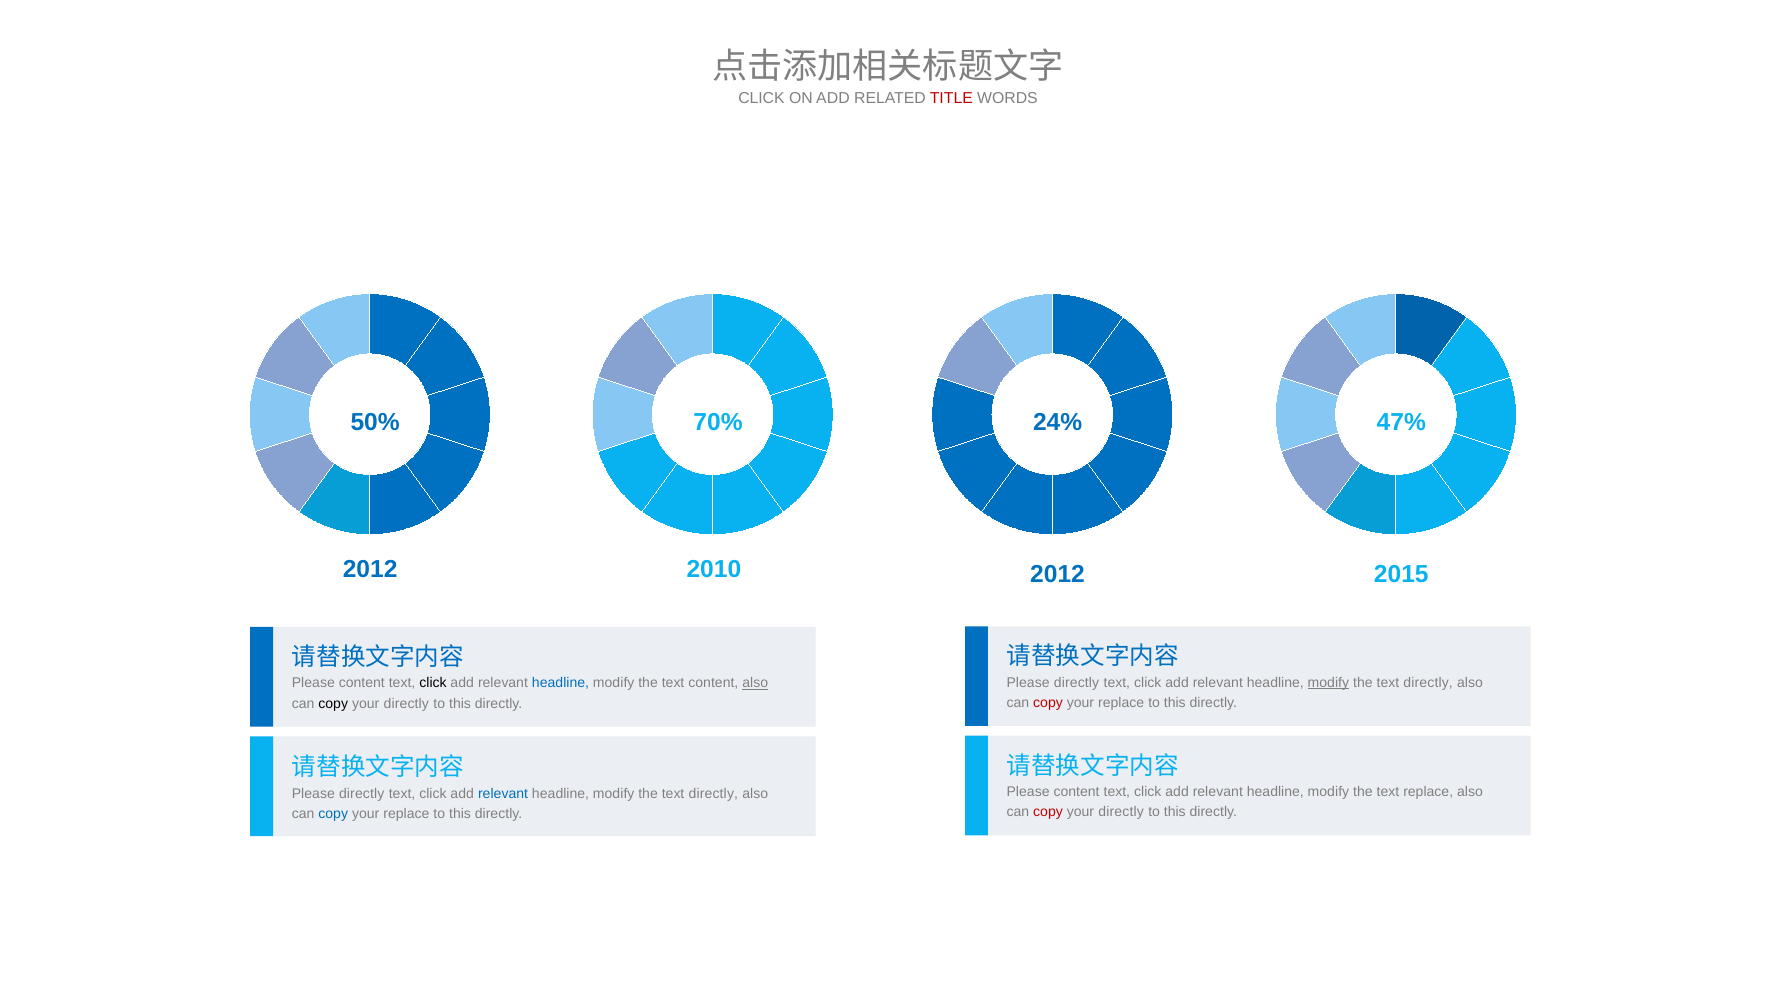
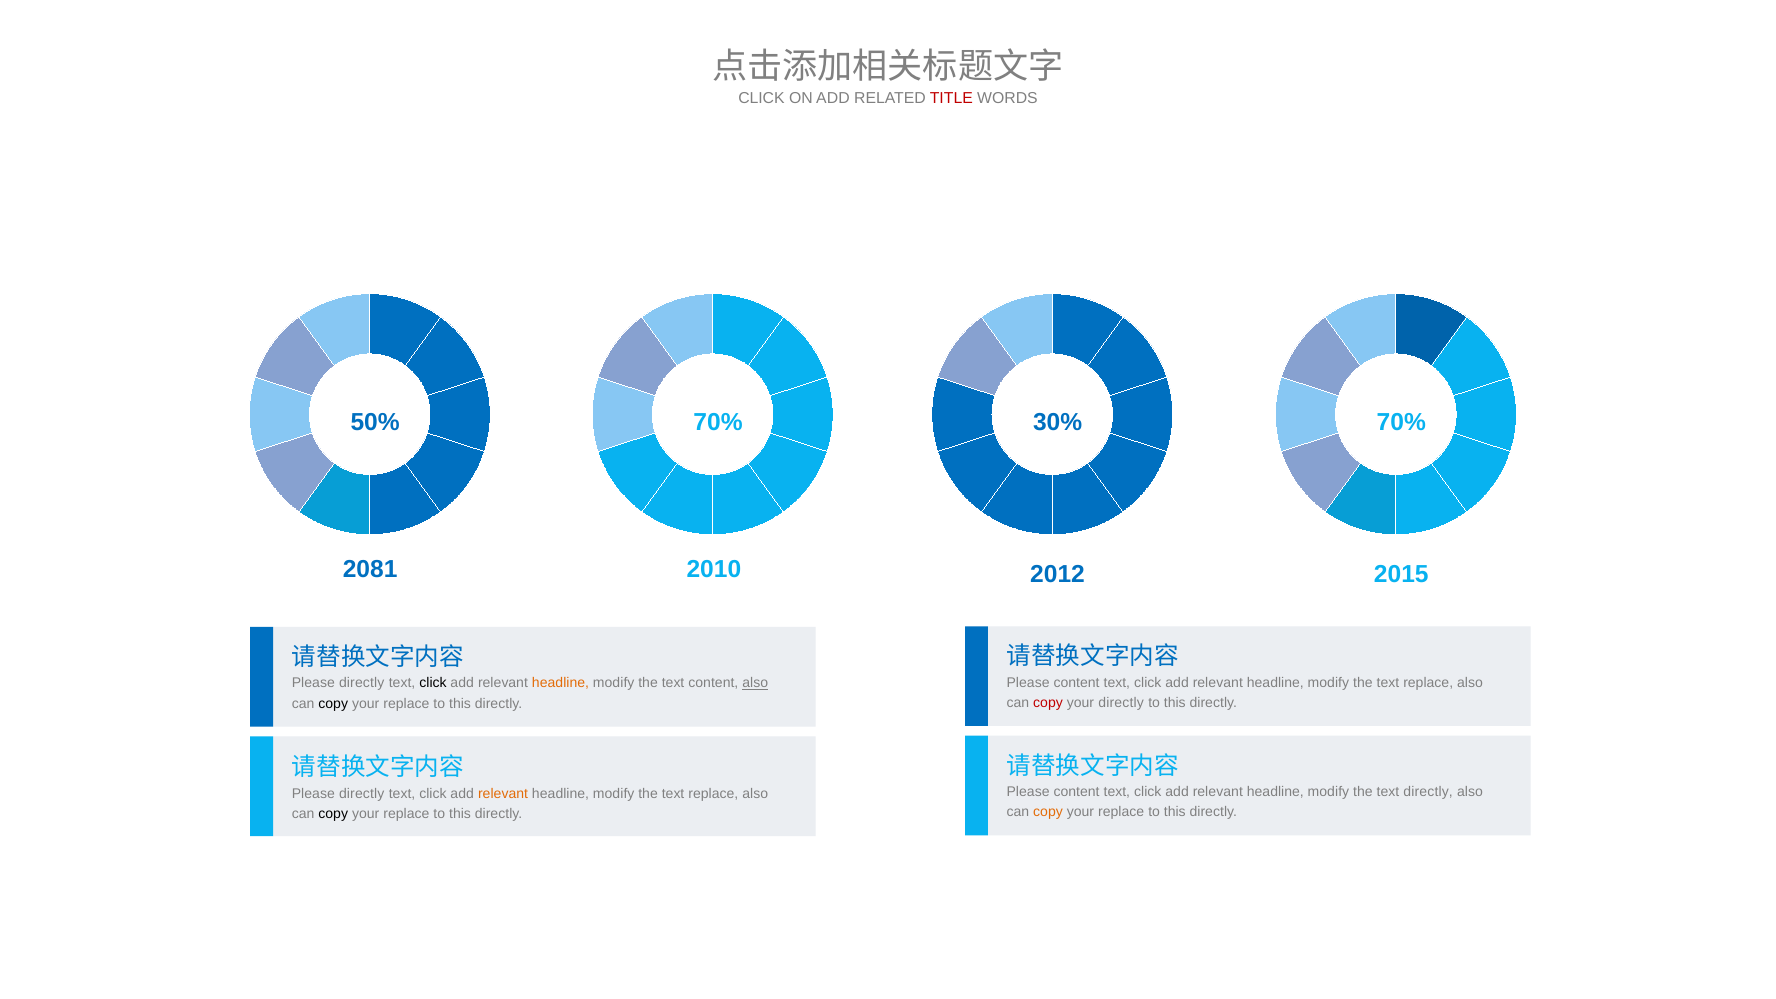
24%: 24% -> 30% (1058, 422)
47%: 47% -> 70% (1401, 422)
2012: 2012 -> 2081 (370, 570)
directly: directly -> content (1077, 682)
modify underline: present -> none (1328, 682)
directly: directly -> replace (1428, 682)
content: content -> directly (362, 683)
headline colour: blue -> orange (561, 683)
replace: replace -> directly (1121, 703)
directly: directly -> replace (406, 703)
text replace: replace -> directly (1428, 792)
relevant colour: blue -> orange (503, 794)
directly: directly -> replace (713, 794)
copy colour: red -> orange (1048, 812)
directly: directly -> replace (1121, 812)
copy colour: blue -> black (333, 814)
